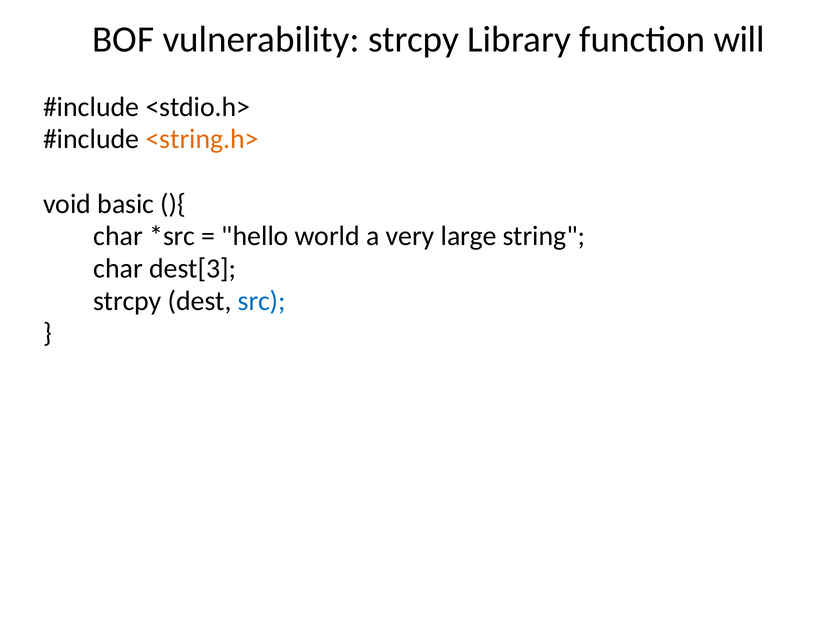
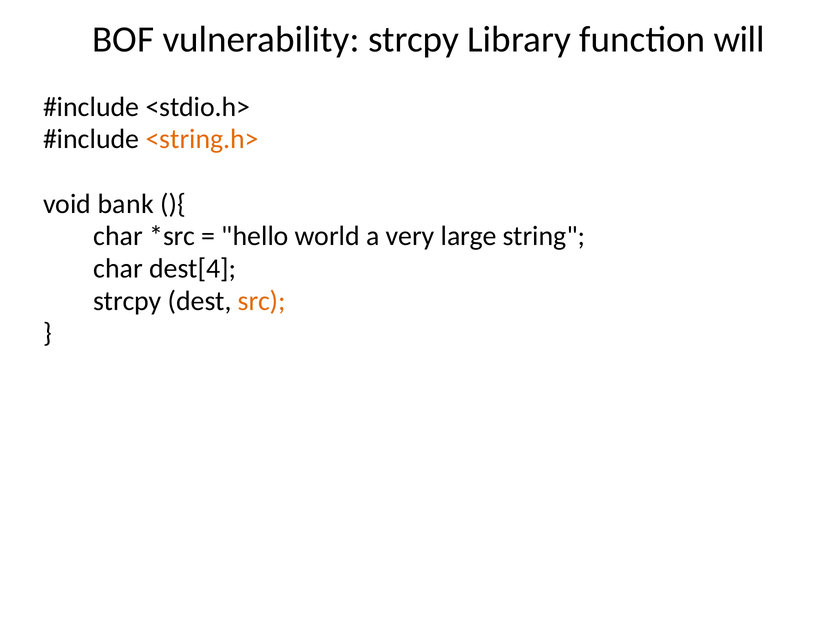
basic: basic -> bank (126, 204)
dest[3: dest[3 -> dest[4 (193, 269)
src colour: blue -> orange (262, 301)
